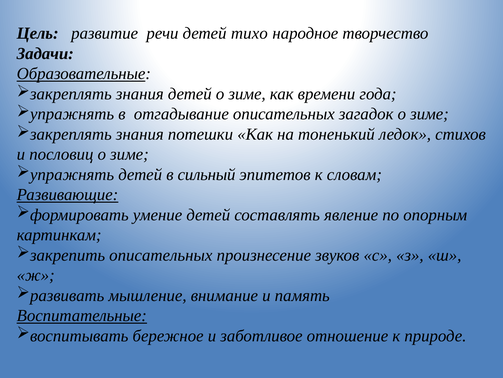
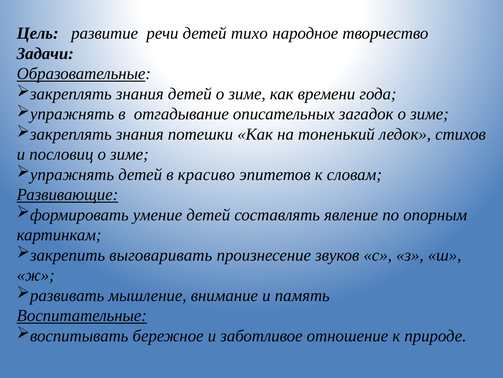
сильный: сильный -> красиво (206, 174)
описательных: описательных -> выговаривать (161, 255)
